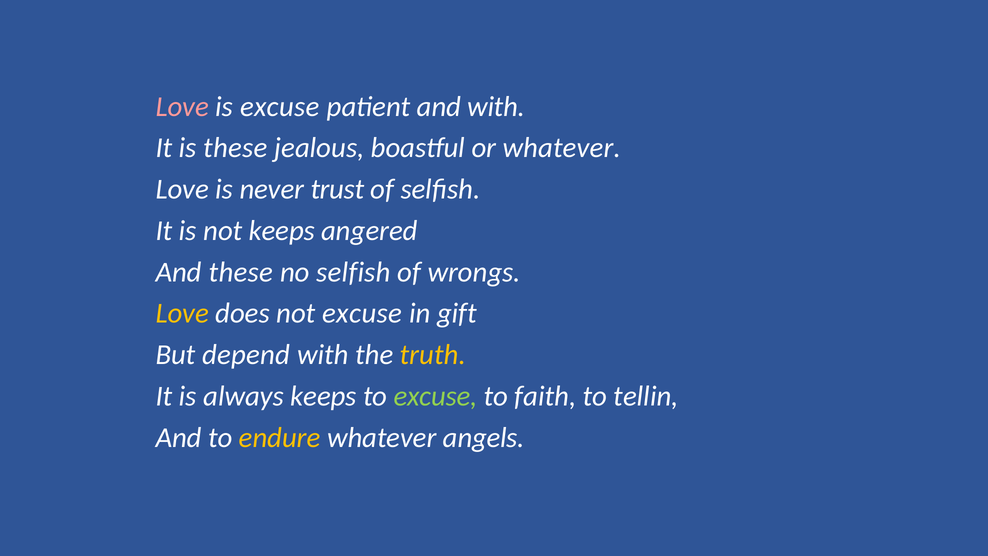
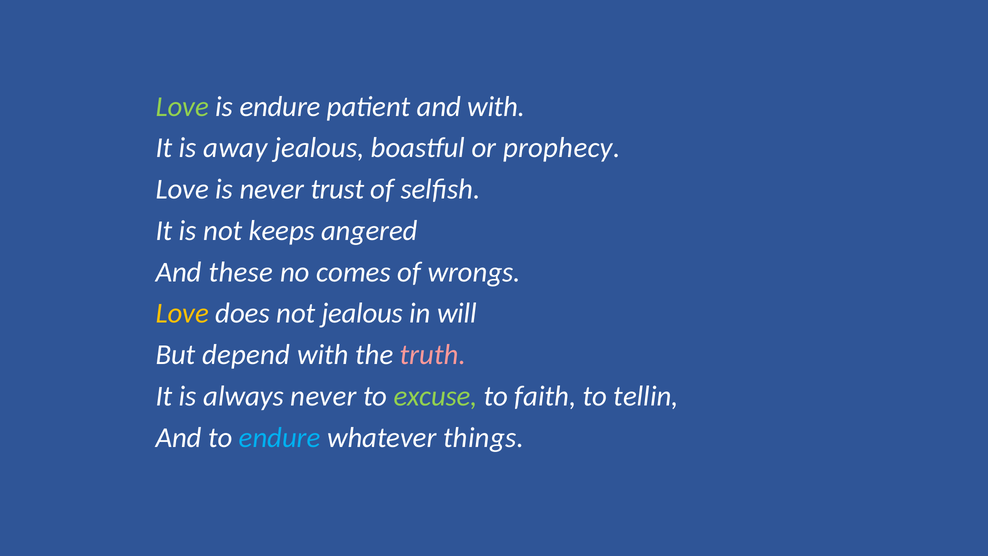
Love colour: pink -> light green (182, 106)
is excuse: excuse -> endure (280, 106)
is these: these -> away (235, 148)
or whatever: whatever -> prophecy (562, 148)
no selfish: selfish -> comes (354, 272)
not excuse: excuse -> jealous (362, 313)
gift: gift -> will (457, 313)
truth colour: yellow -> pink (433, 355)
always keeps: keeps -> never (323, 396)
endure colour: yellow -> light blue (280, 437)
angels: angels -> things (484, 437)
